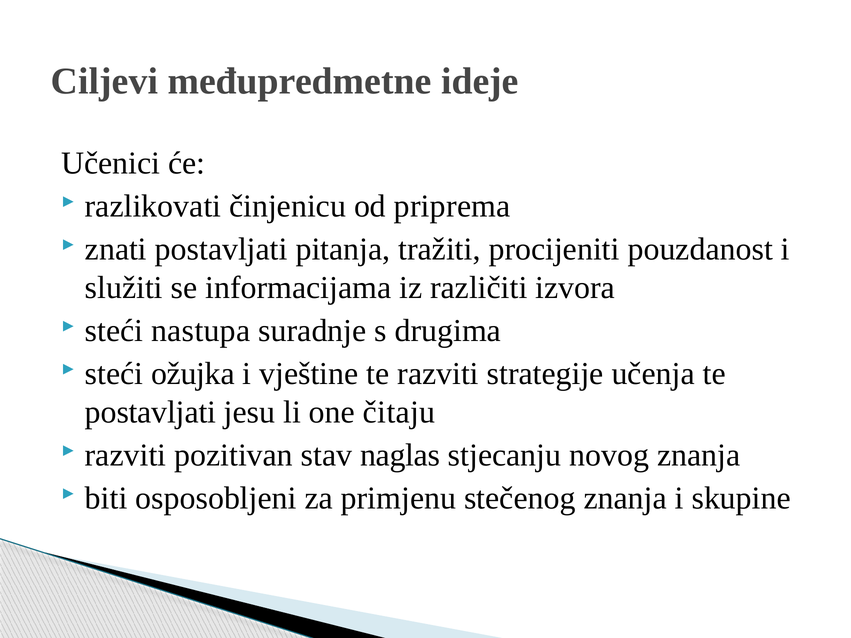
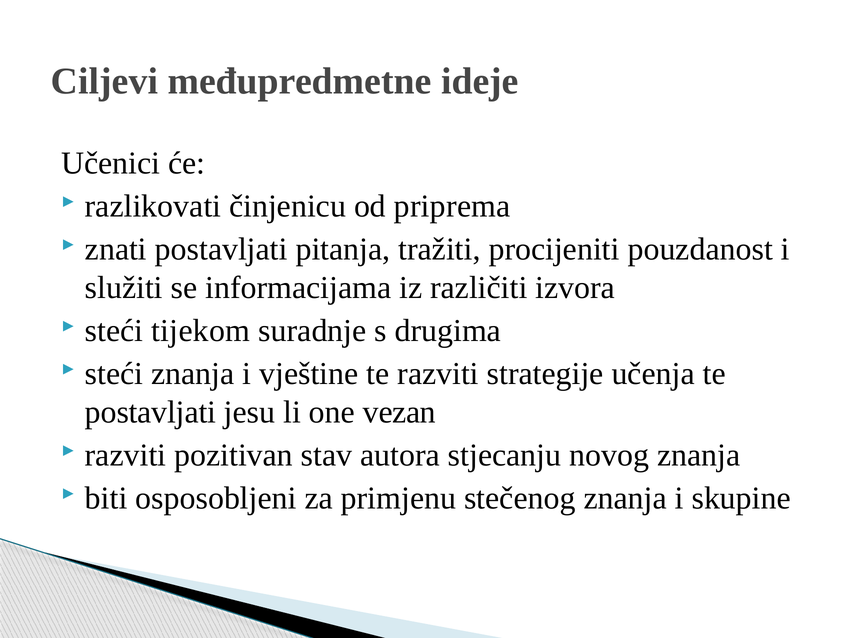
nastupa: nastupa -> tijekom (201, 331)
steći ožujka: ožujka -> znanja (193, 374)
čitaju: čitaju -> vezan (399, 412)
naglas: naglas -> autora (400, 455)
